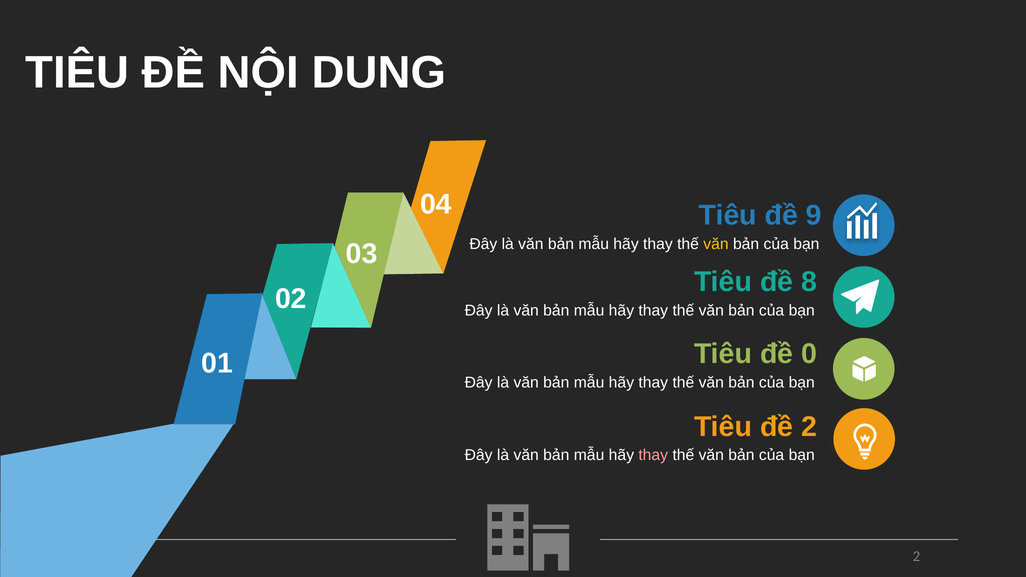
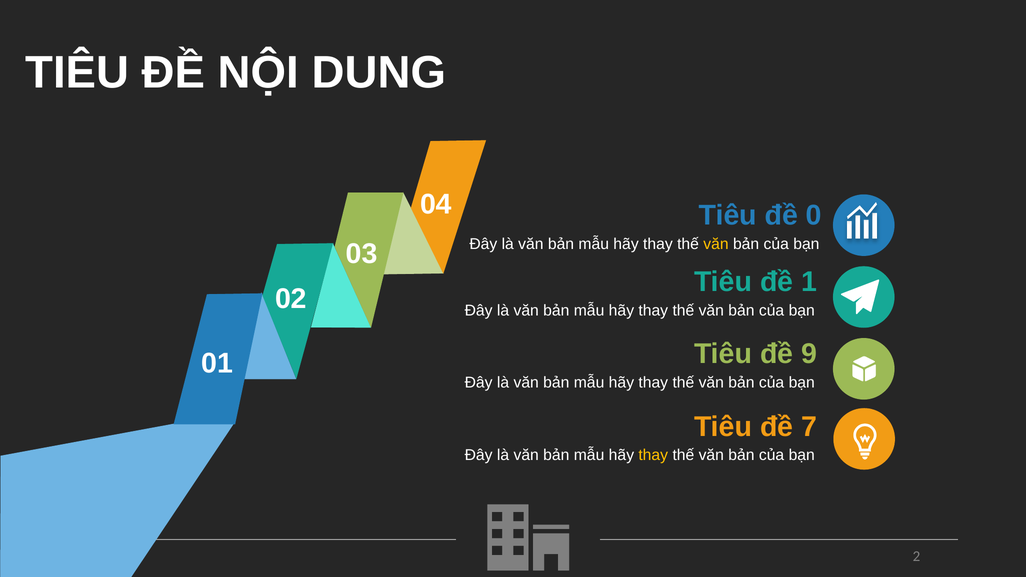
9: 9 -> 0 (814, 216)
8: 8 -> 1 (809, 282)
0: 0 -> 9 (809, 354)
đề 2: 2 -> 7 (809, 427)
thay colour: pink -> yellow (653, 455)
